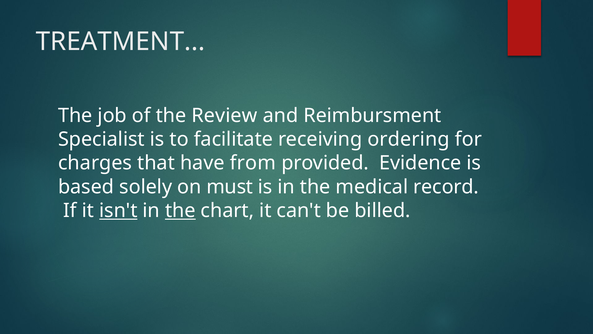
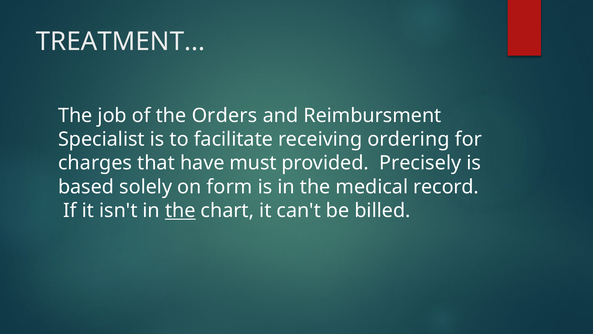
Review: Review -> Orders (224, 115)
from: from -> must (253, 163)
Evidence: Evidence -> Precisely (420, 163)
must: must -> form (230, 187)
isn't underline: present -> none (118, 210)
